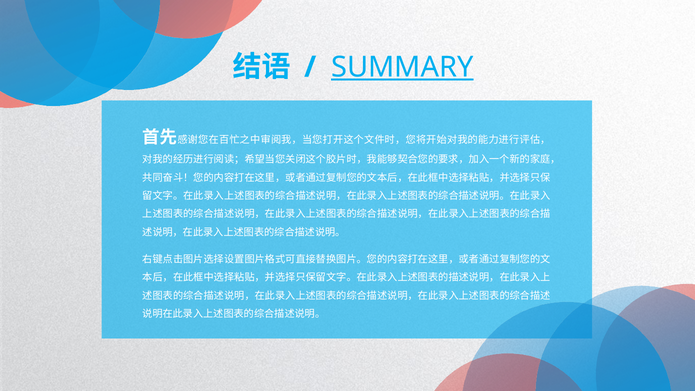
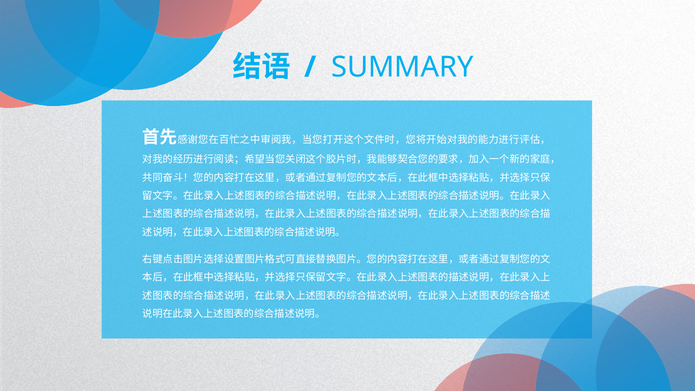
SUMMARY underline: present -> none (402, 67)
